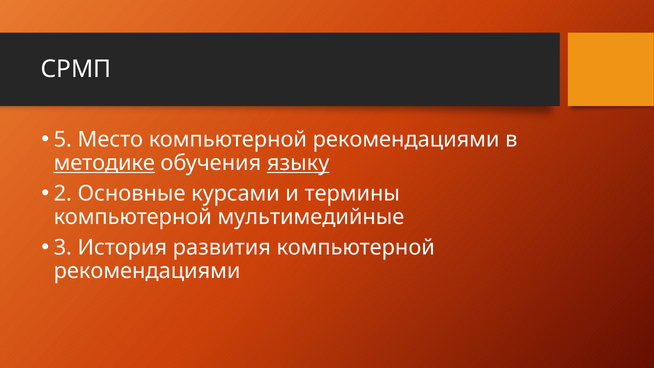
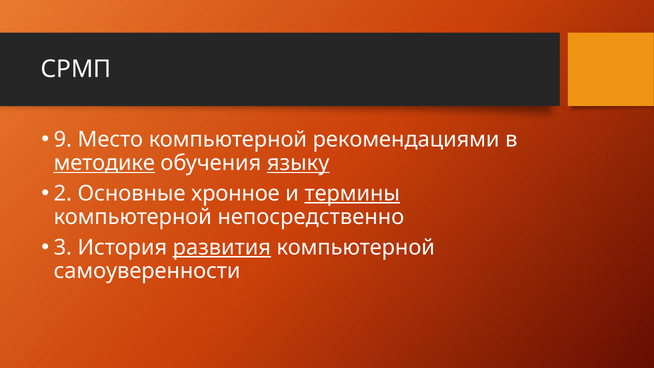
5: 5 -> 9 (63, 139)
курсами: курсами -> хронное (235, 193)
термины underline: none -> present (352, 193)
мультимедийные: мультимедийные -> непосредственно (311, 217)
развития underline: none -> present (222, 247)
рекомендациями: рекомендациями -> самоуверенности (147, 271)
